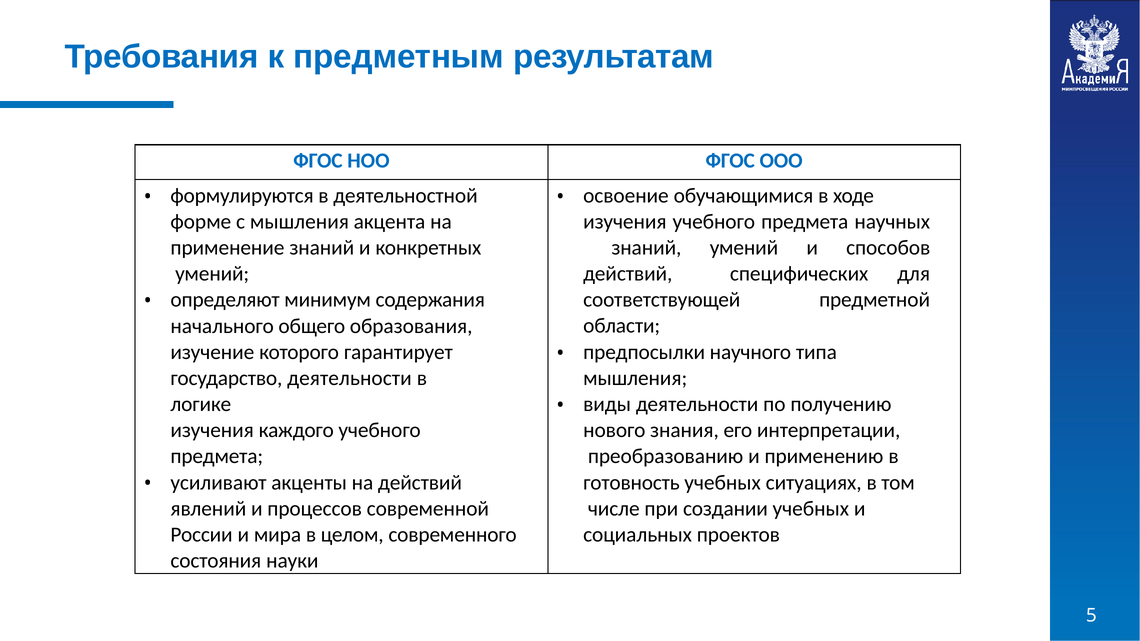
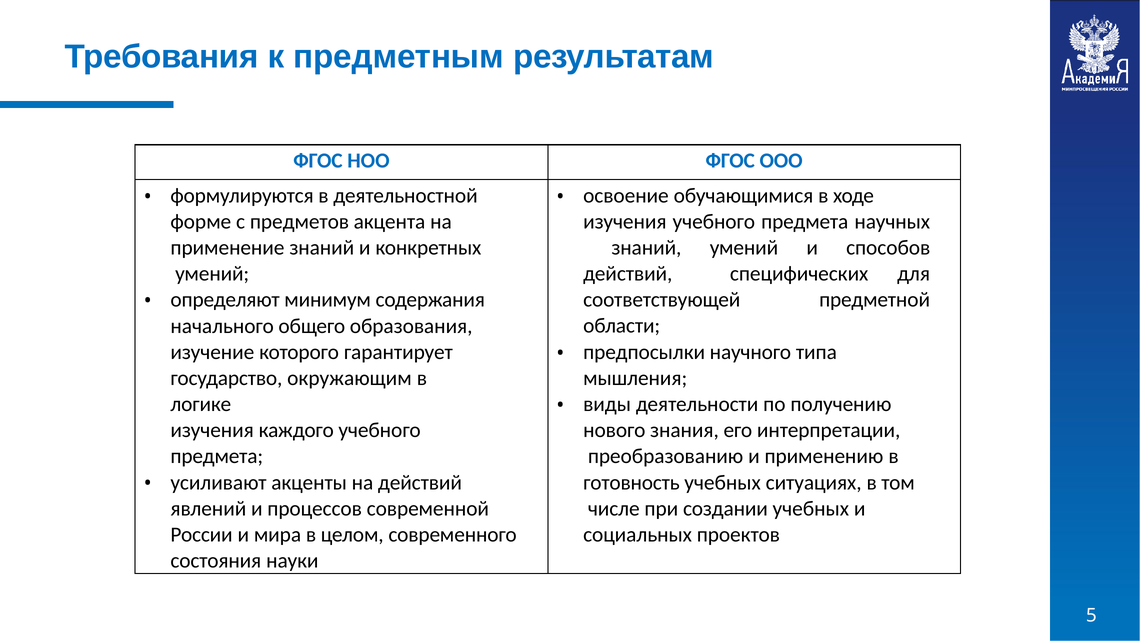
с мышления: мышления -> предметов (299, 222)
государство деятельности: деятельности -> окружающим (349, 378)
